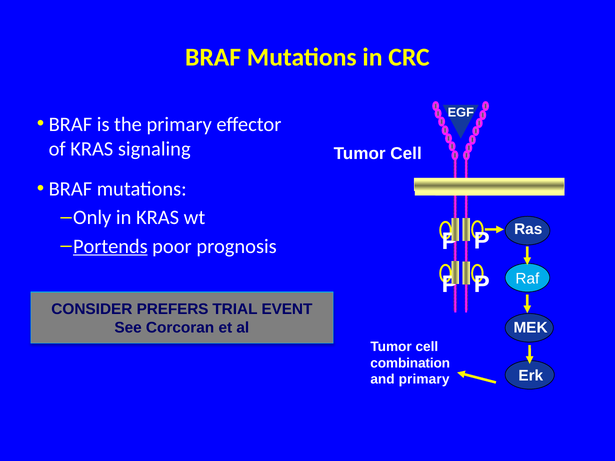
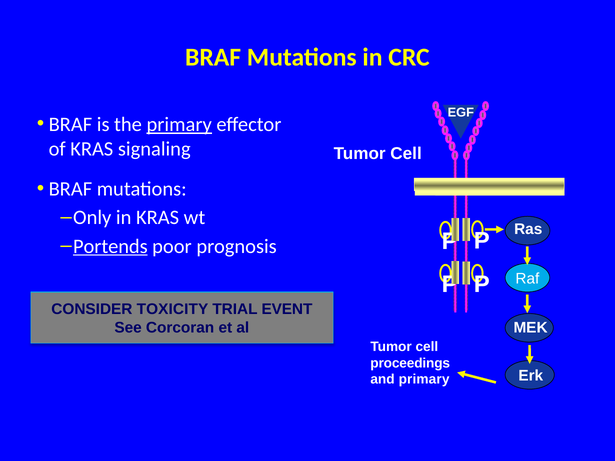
primary underline: none -> present (179, 124)
PREFERS: PREFERS -> TOXICITY (172, 310)
combination: combination -> proceedings (410, 363)
